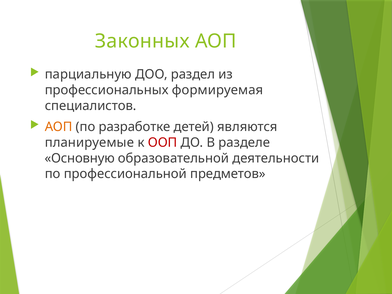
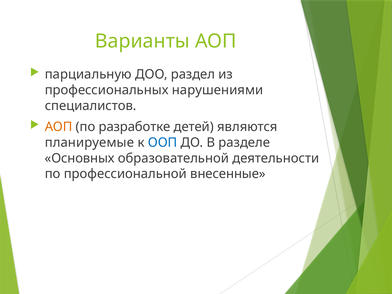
Законных: Законных -> Варианты (142, 41)
формируемая: формируемая -> нарушениями (218, 90)
ООП colour: red -> blue (163, 143)
Основную: Основную -> Основных (80, 158)
предметов: предметов -> внесенные (228, 174)
